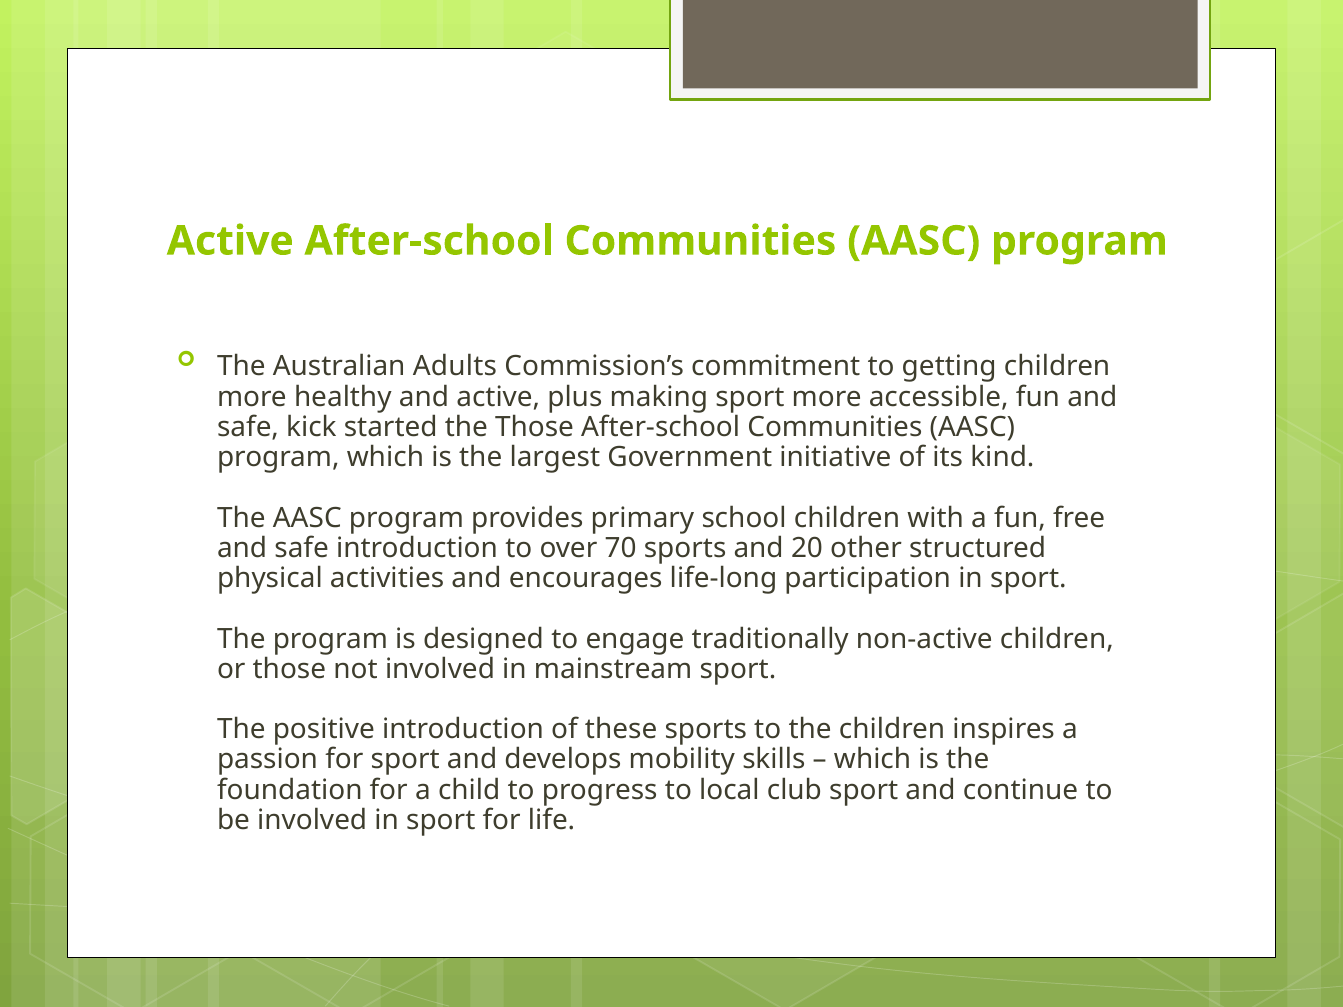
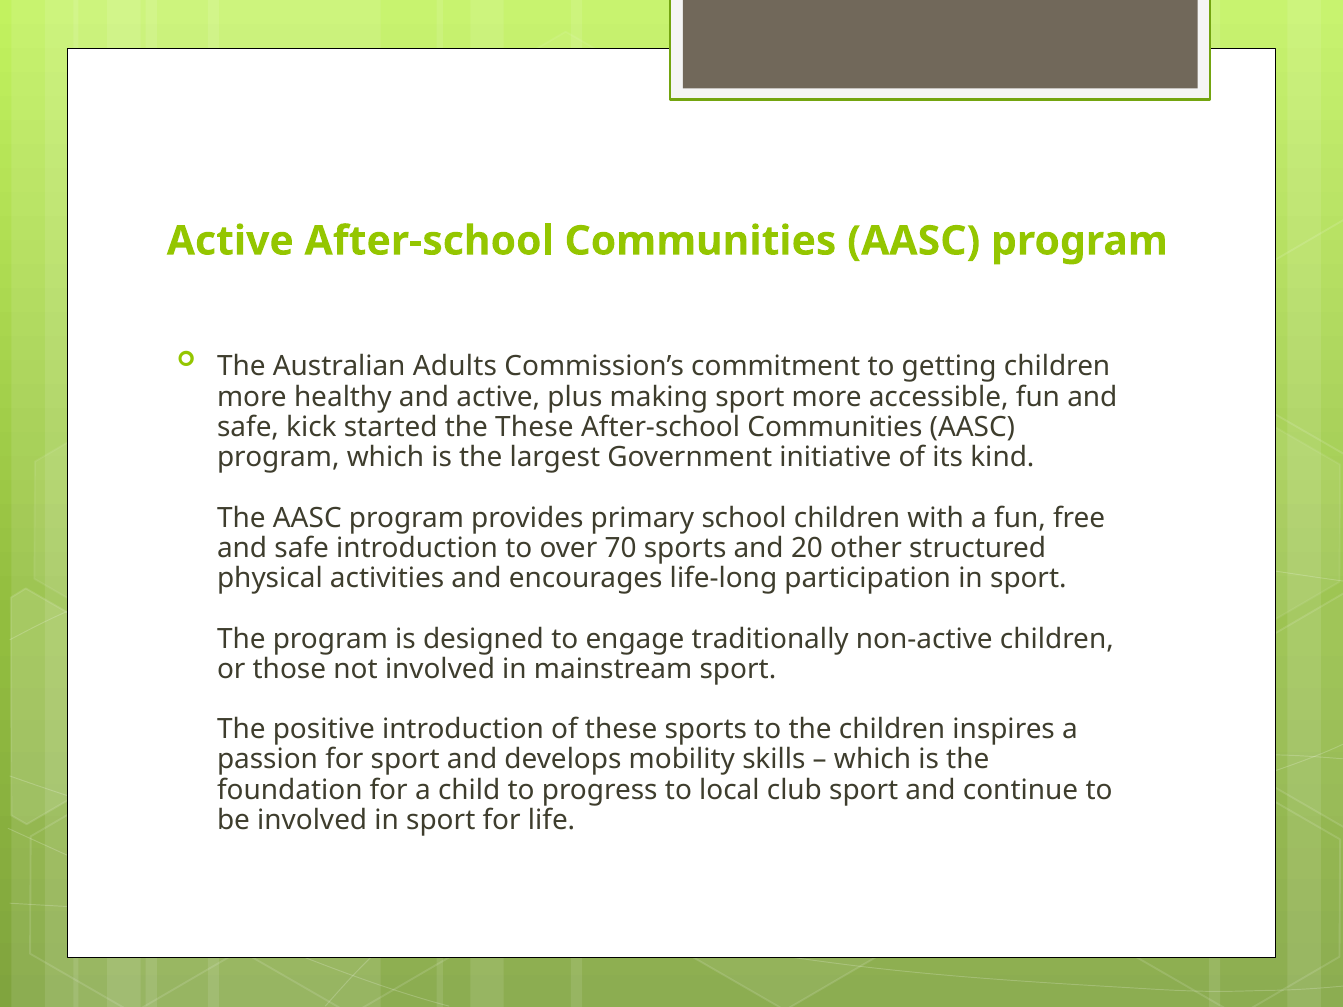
the Those: Those -> These (534, 427)
